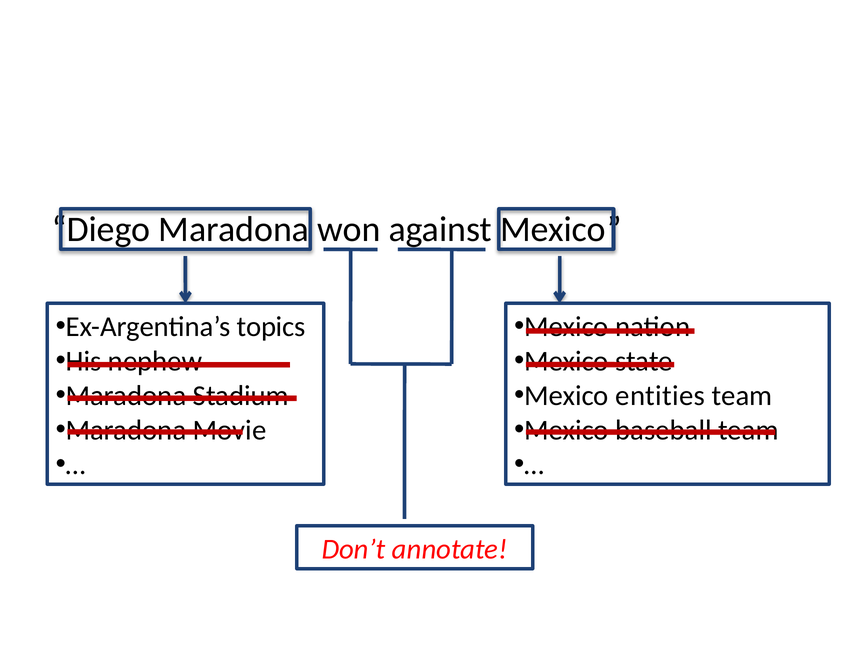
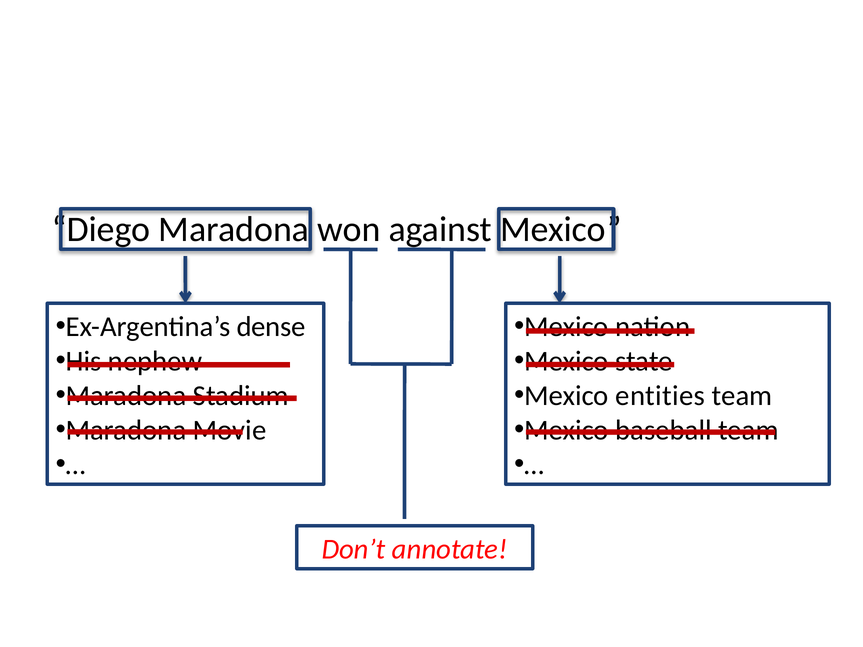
topics: topics -> dense (271, 327)
